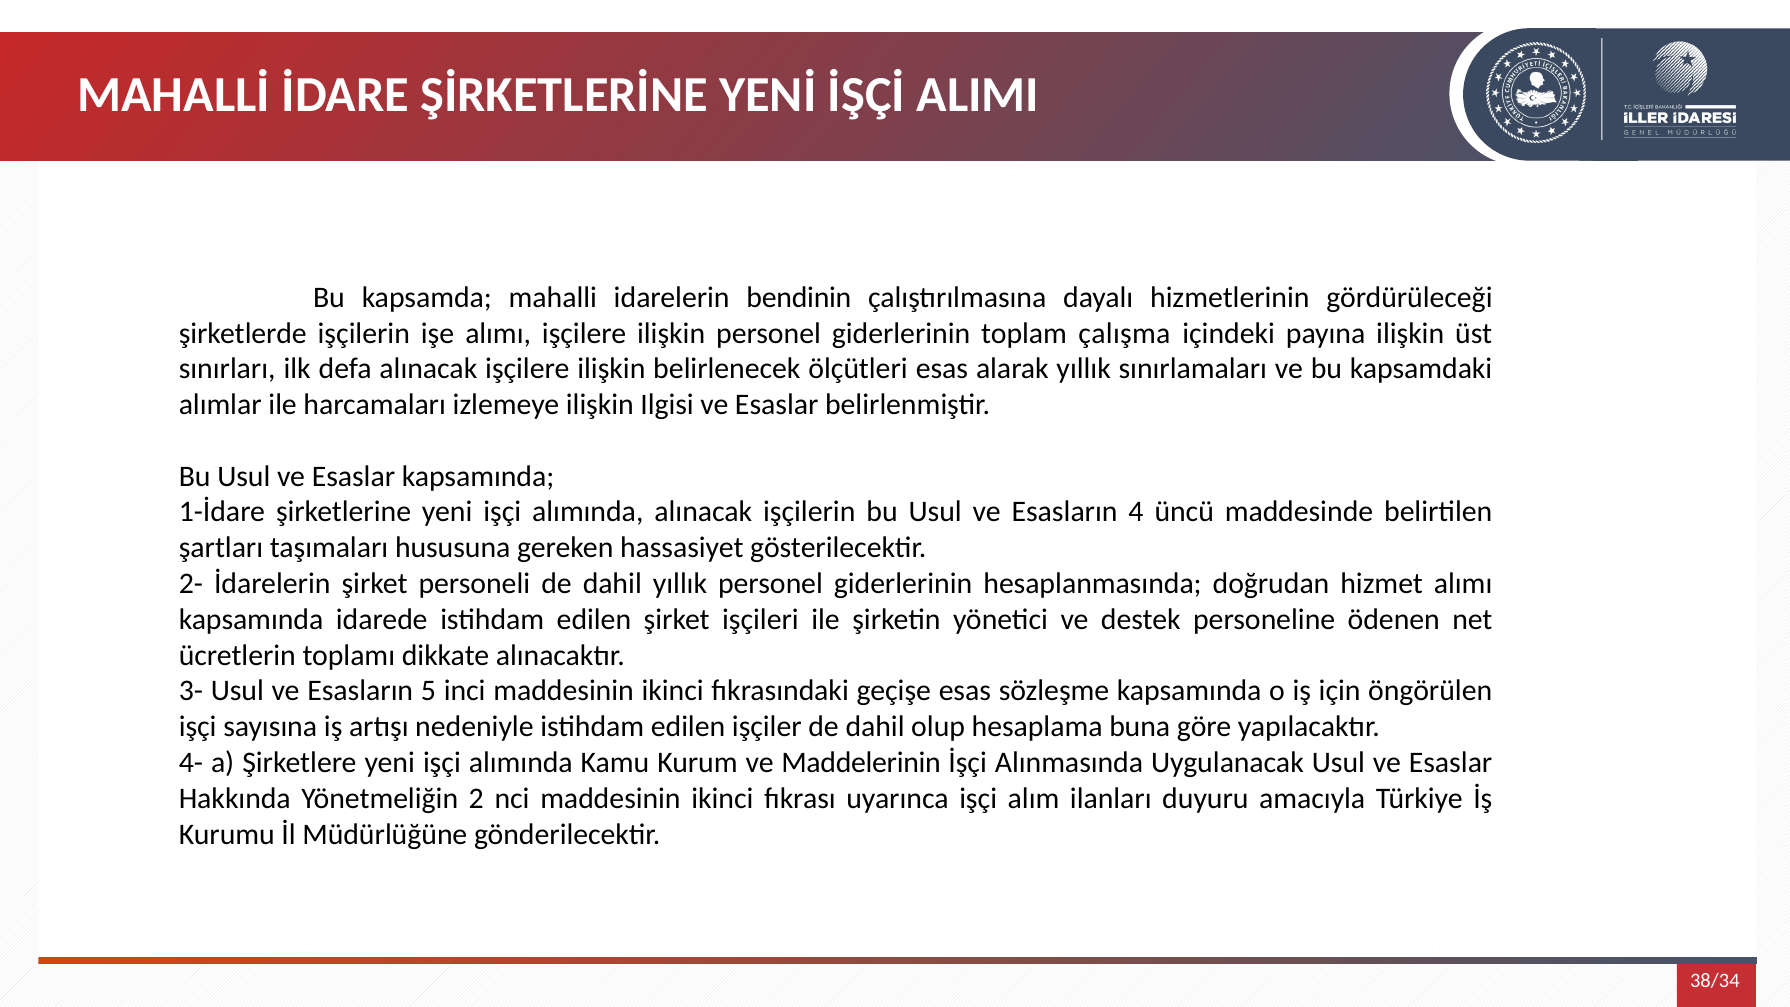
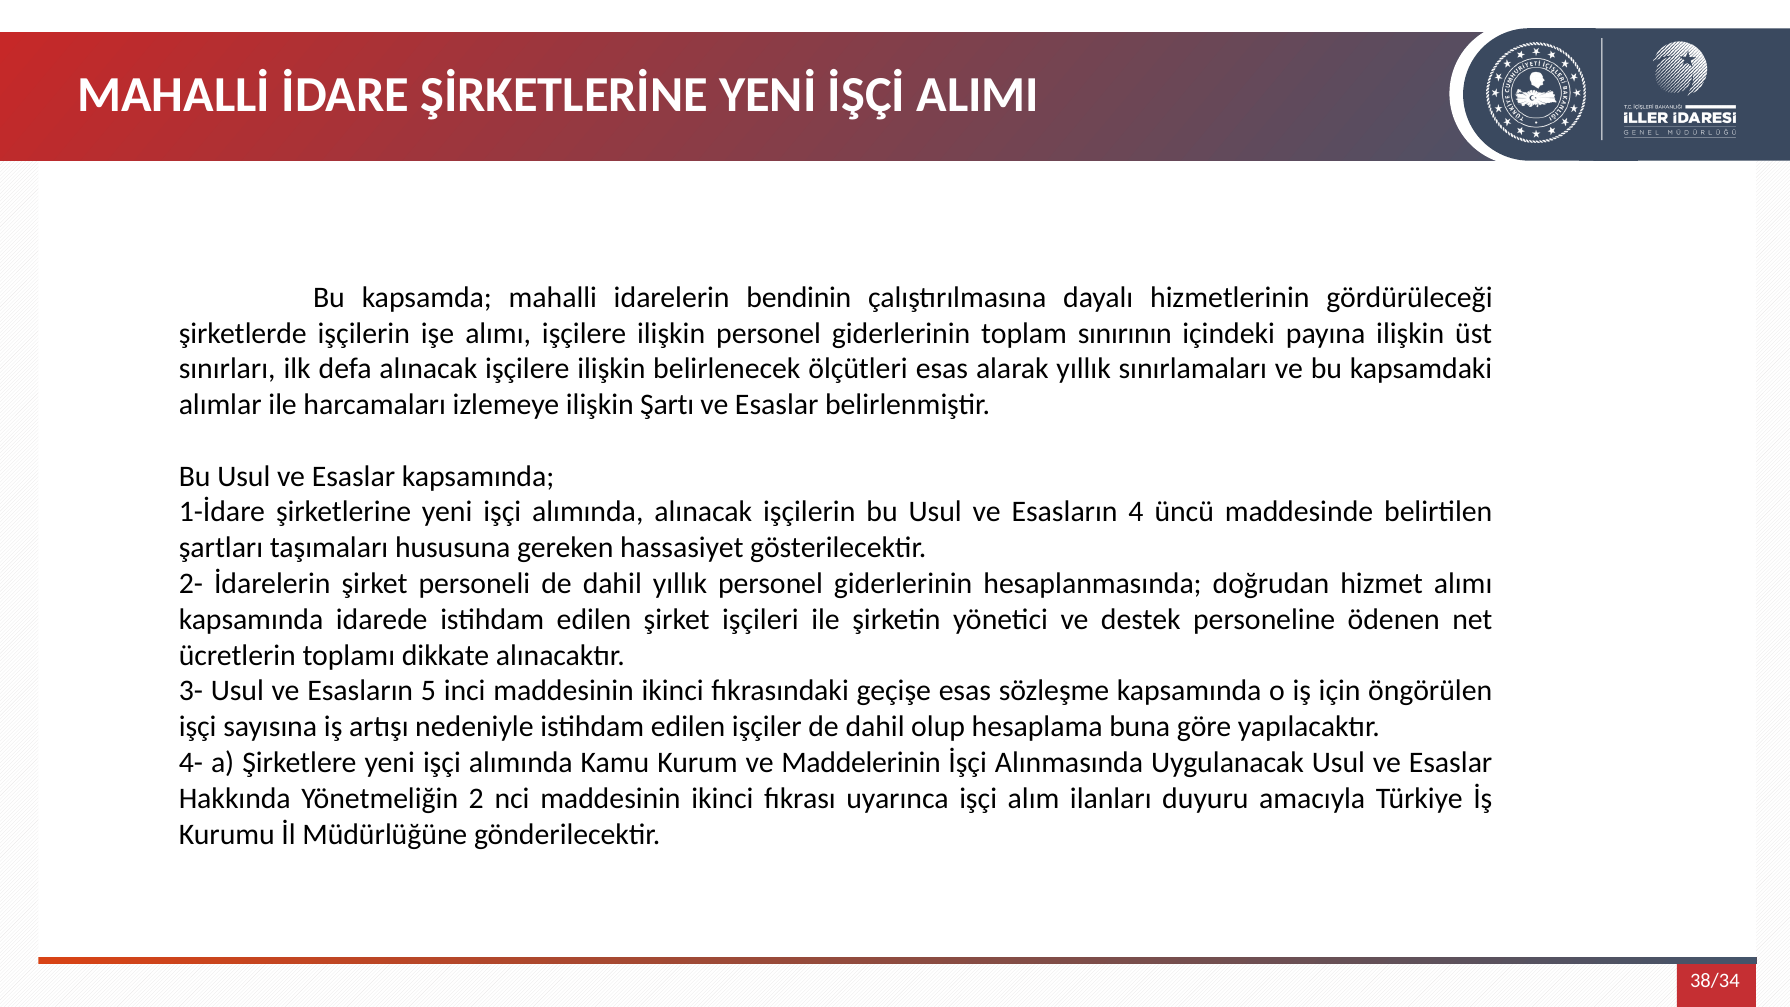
çalışma: çalışma -> sınırının (1125, 333)
Ilgisi: Ilgisi -> Şartı (667, 405)
